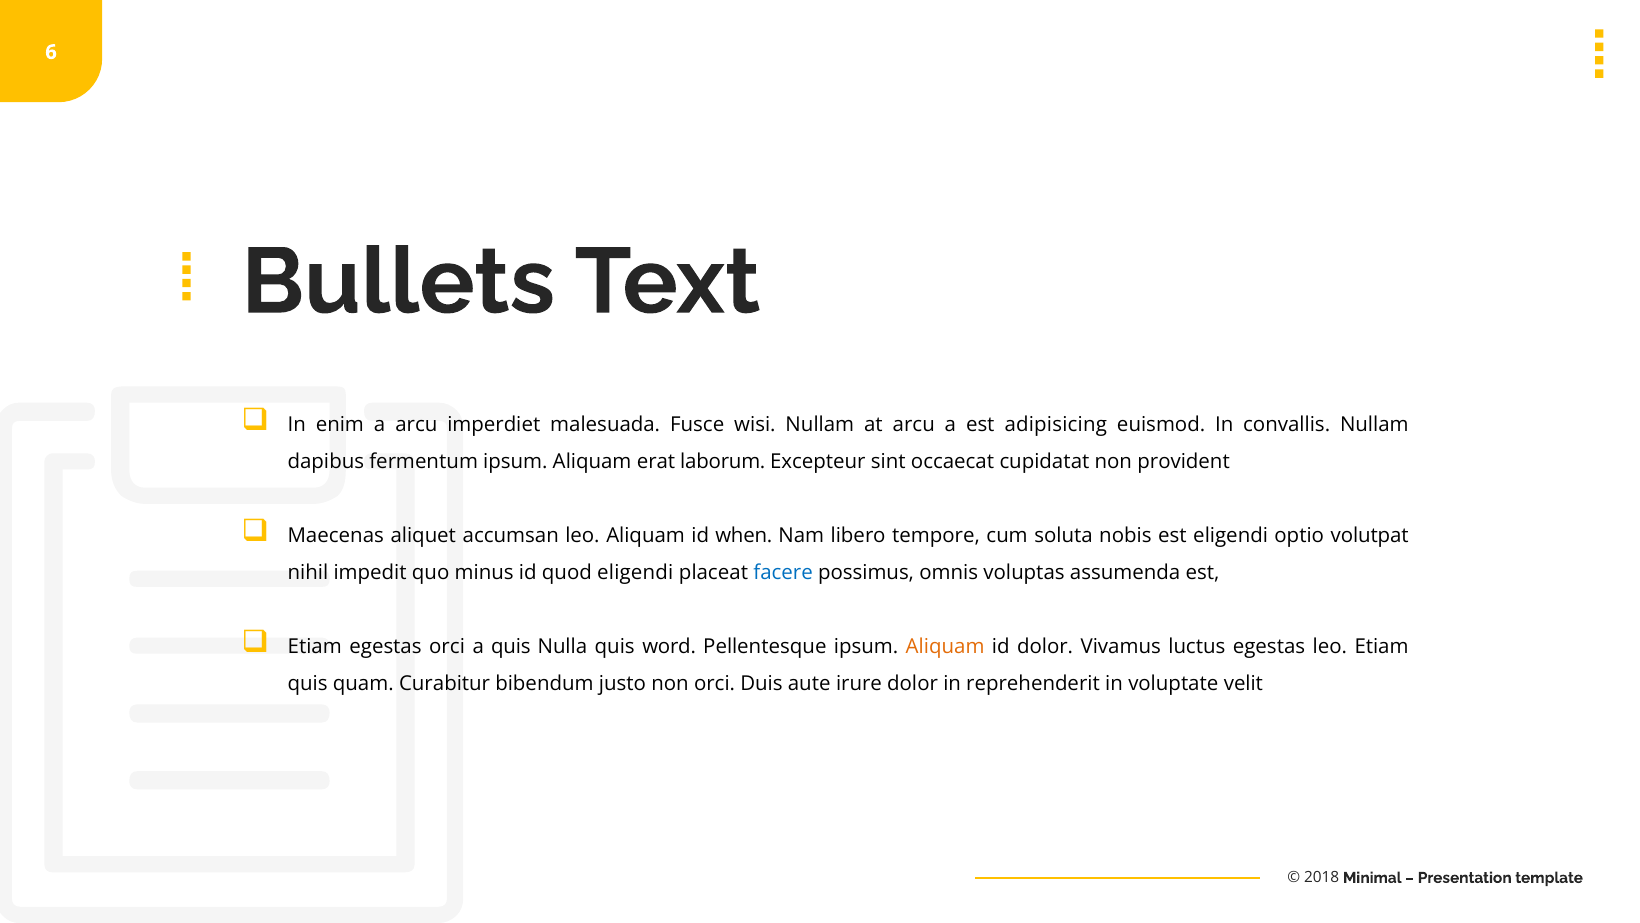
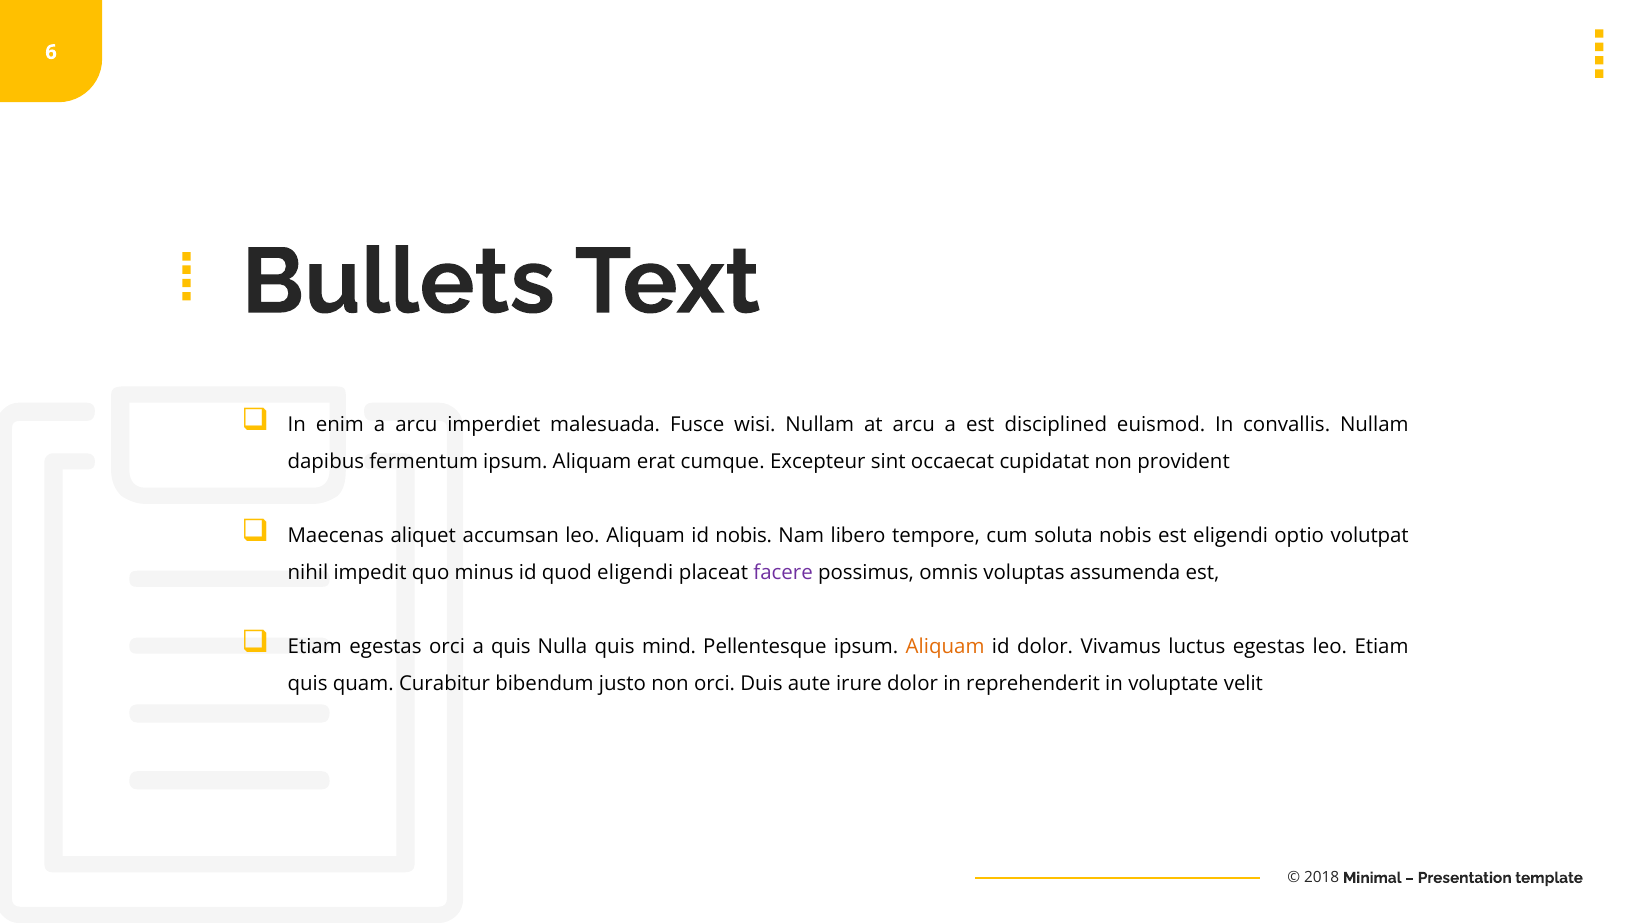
adipisicing: adipisicing -> disciplined (1056, 425)
laborum: laborum -> cumque (723, 462)
id when: when -> nobis (744, 535)
facere colour: blue -> purple (783, 572)
word: word -> mind (669, 646)
